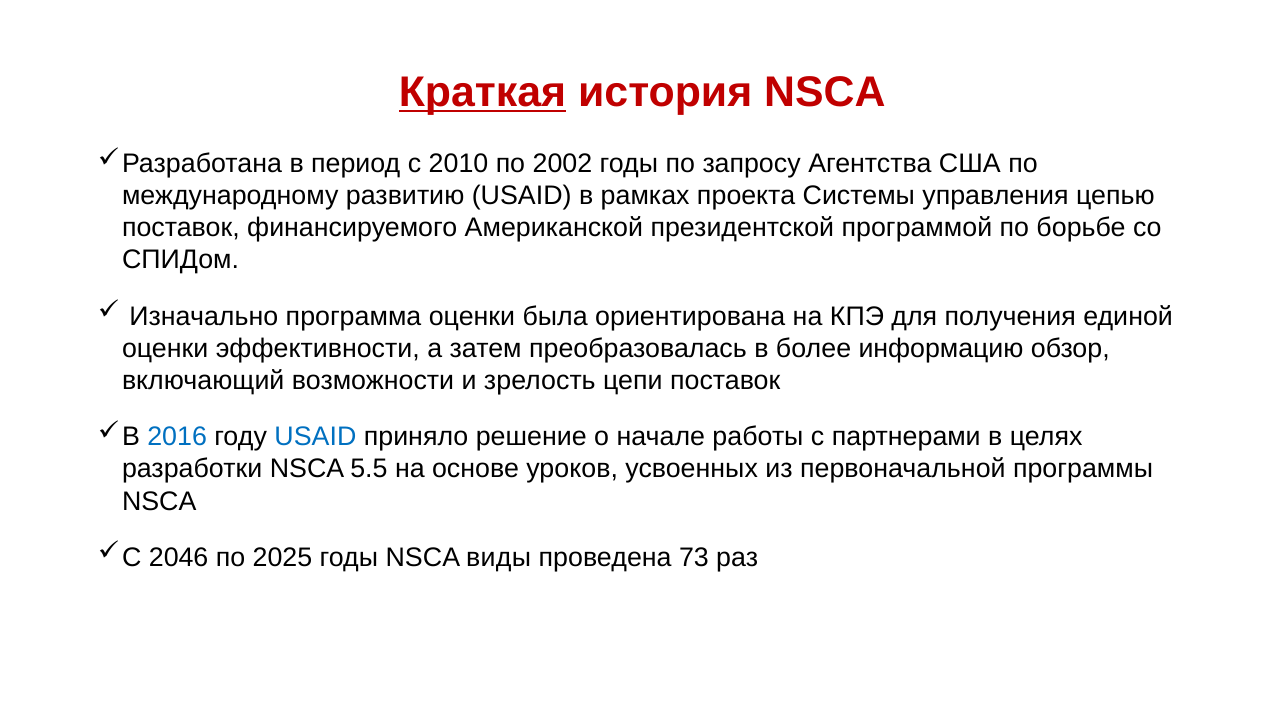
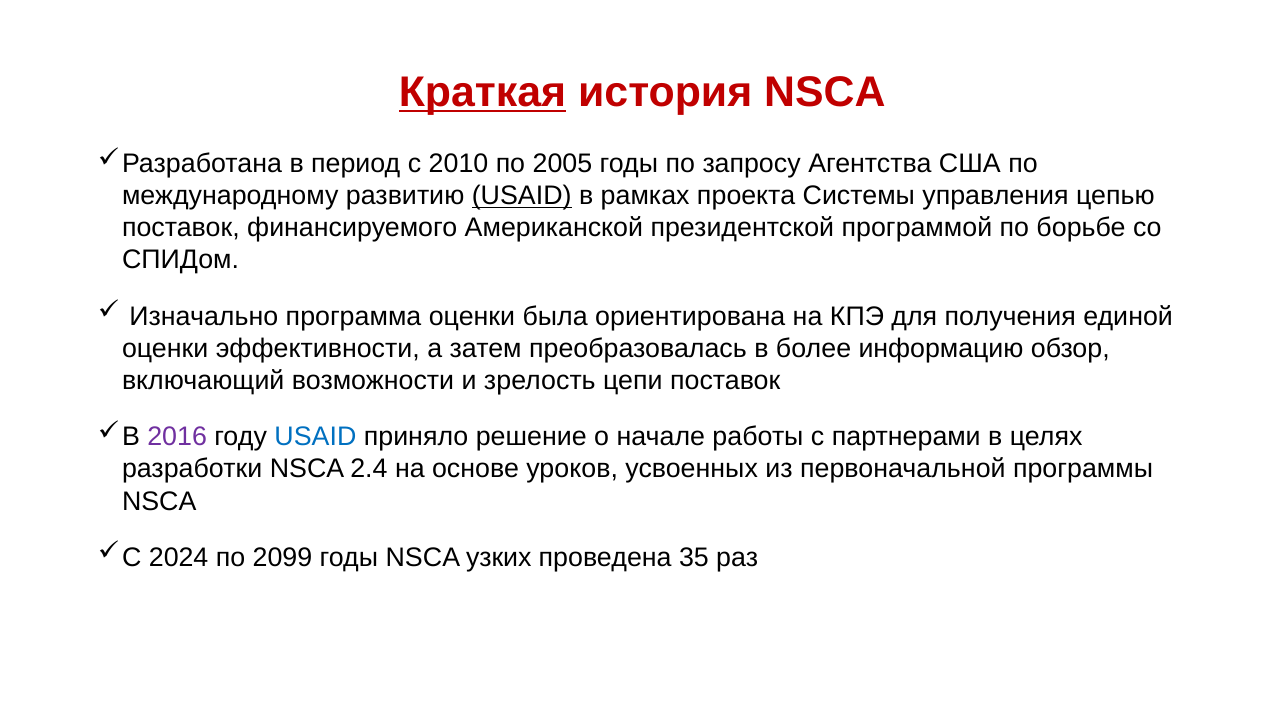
2002: 2002 -> 2005 (562, 164)
USAID underline: none -> present (522, 196)
2016 colour: blue -> purple (177, 437)
5.5: 5.5 -> 2.4 (369, 469)
2046: 2046 -> 2024 (179, 557)
2025: 2025 -> 2099 (282, 557)
виды: виды -> узких (499, 557)
73: 73 -> 35 (694, 557)
